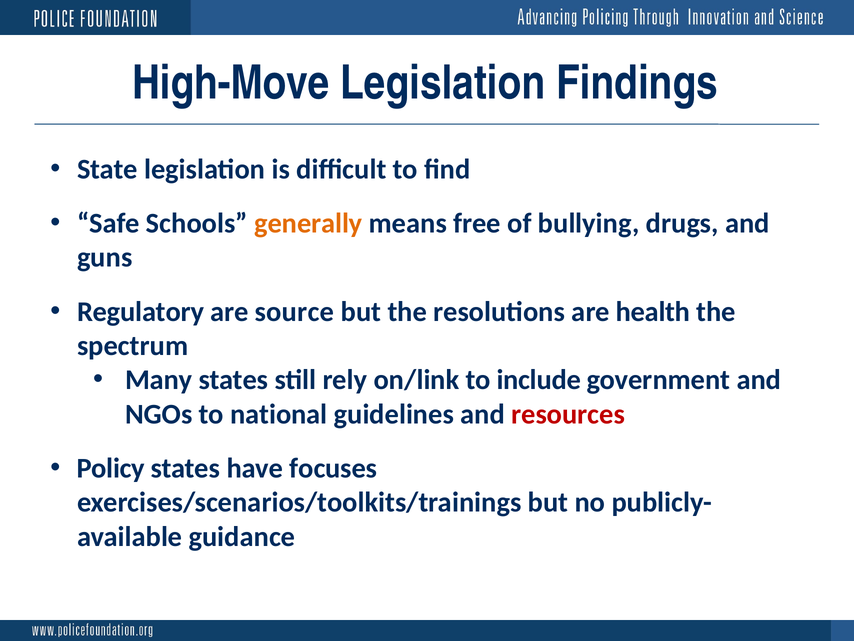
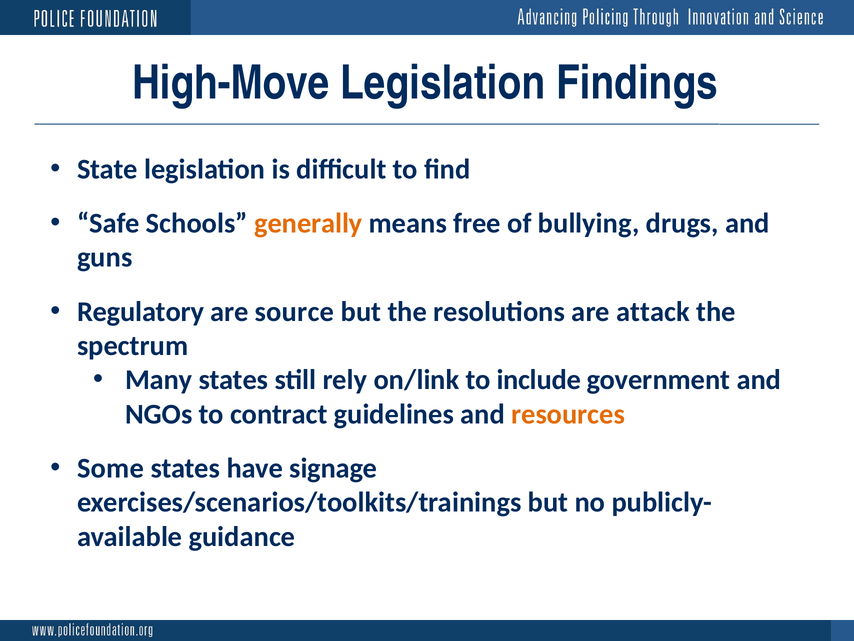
health: health -> attack (653, 311)
national: national -> contract (279, 414)
resources colour: red -> orange (568, 414)
Policy: Policy -> Some (111, 468)
focuses: focuses -> signage (333, 468)
